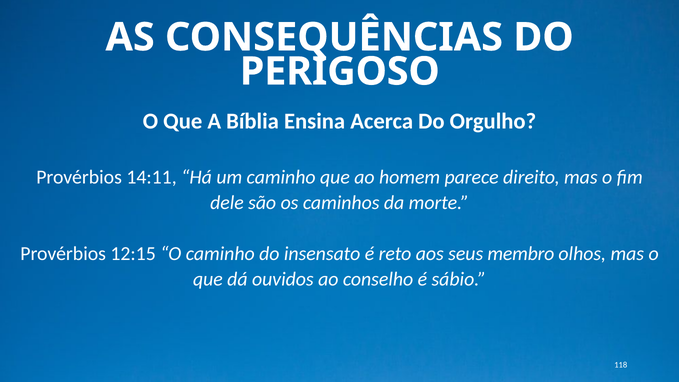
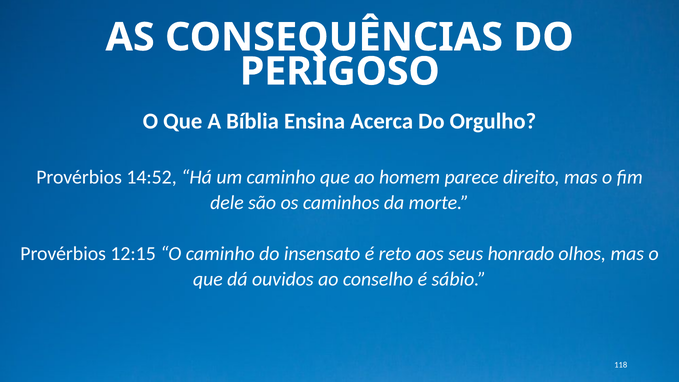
14:11: 14:11 -> 14:52 (152, 177)
membro: membro -> honrado (521, 254)
